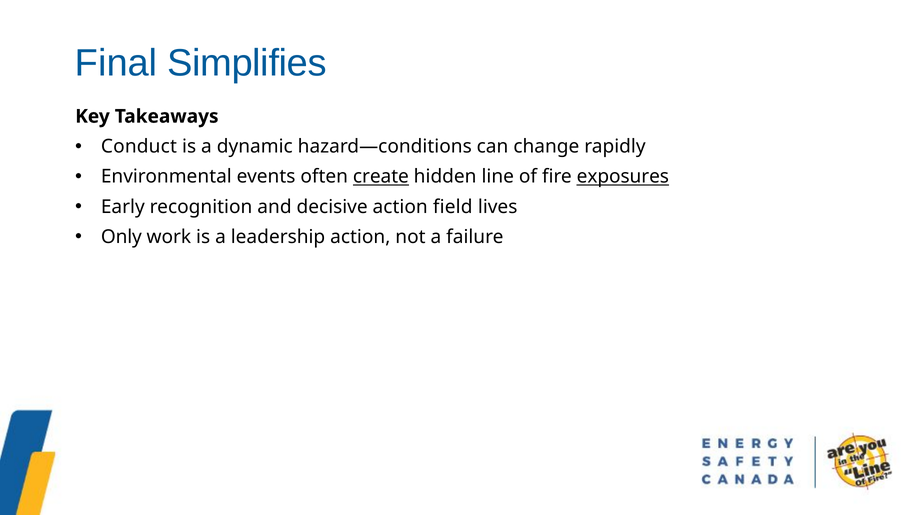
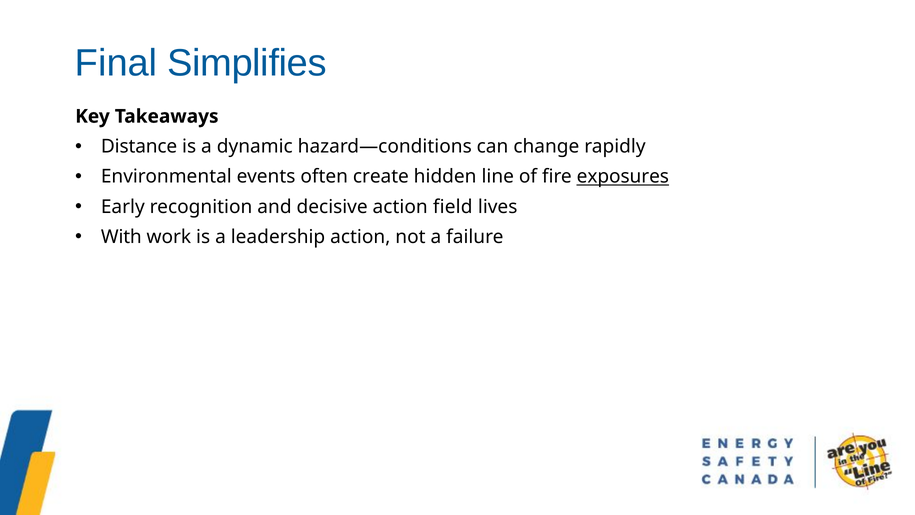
Conduct: Conduct -> Distance (139, 146)
create underline: present -> none (381, 177)
Only: Only -> With (121, 237)
